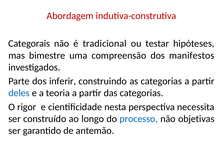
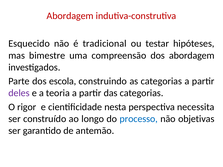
Categorais: Categorais -> Esquecido (29, 44)
dos manifestos: manifestos -> abordagem (192, 56)
inferir: inferir -> escola (63, 81)
deles colour: blue -> purple (19, 93)
